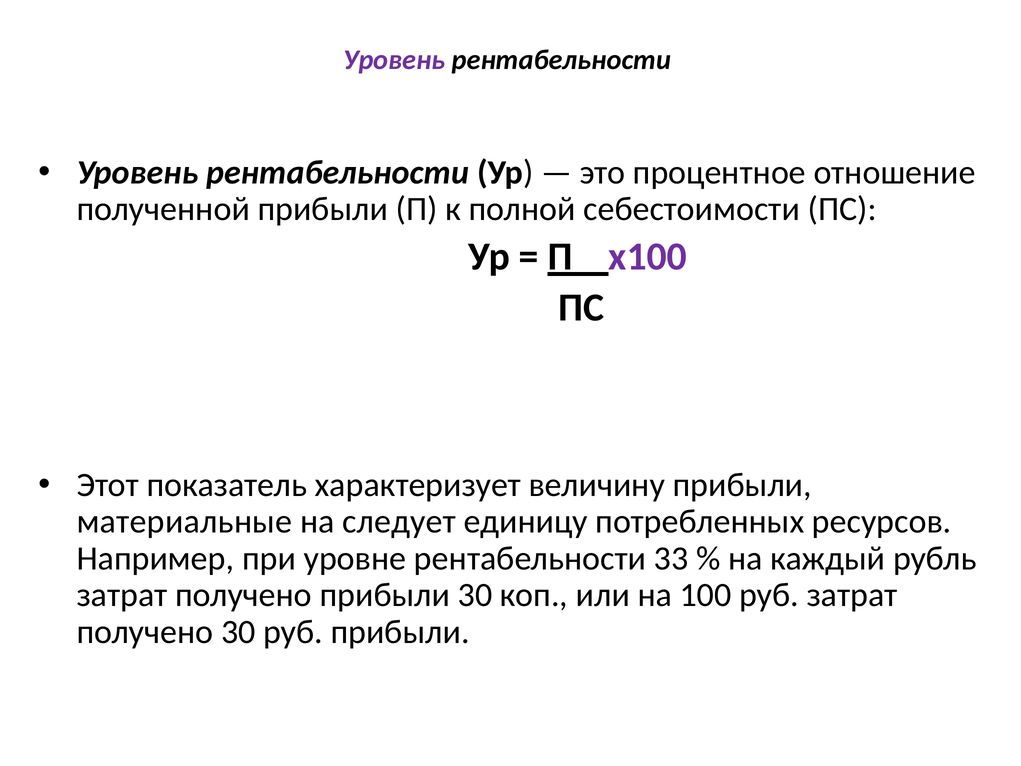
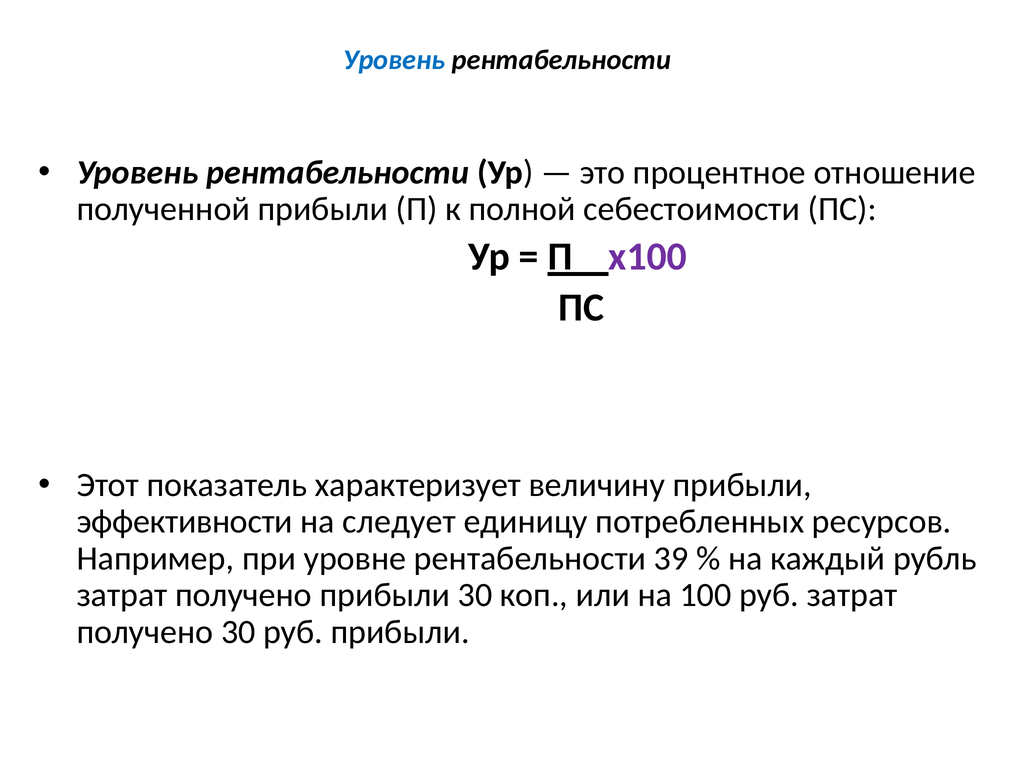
Уровень colour: purple -> blue (394, 60)
материальные: материальные -> эффективности (185, 522)
33: 33 -> 39 (671, 558)
